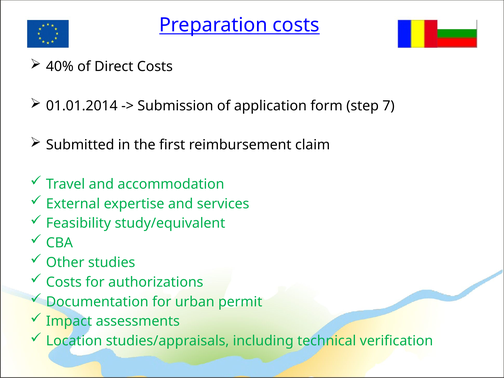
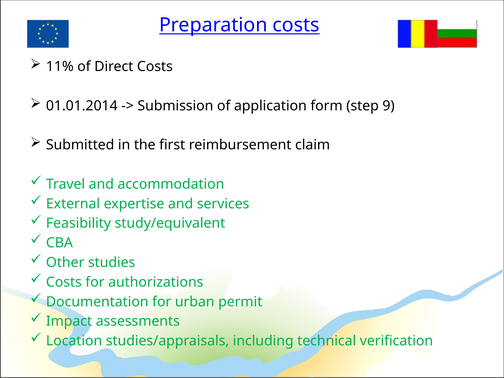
40%: 40% -> 11% (60, 67)
7: 7 -> 9 (389, 106)
